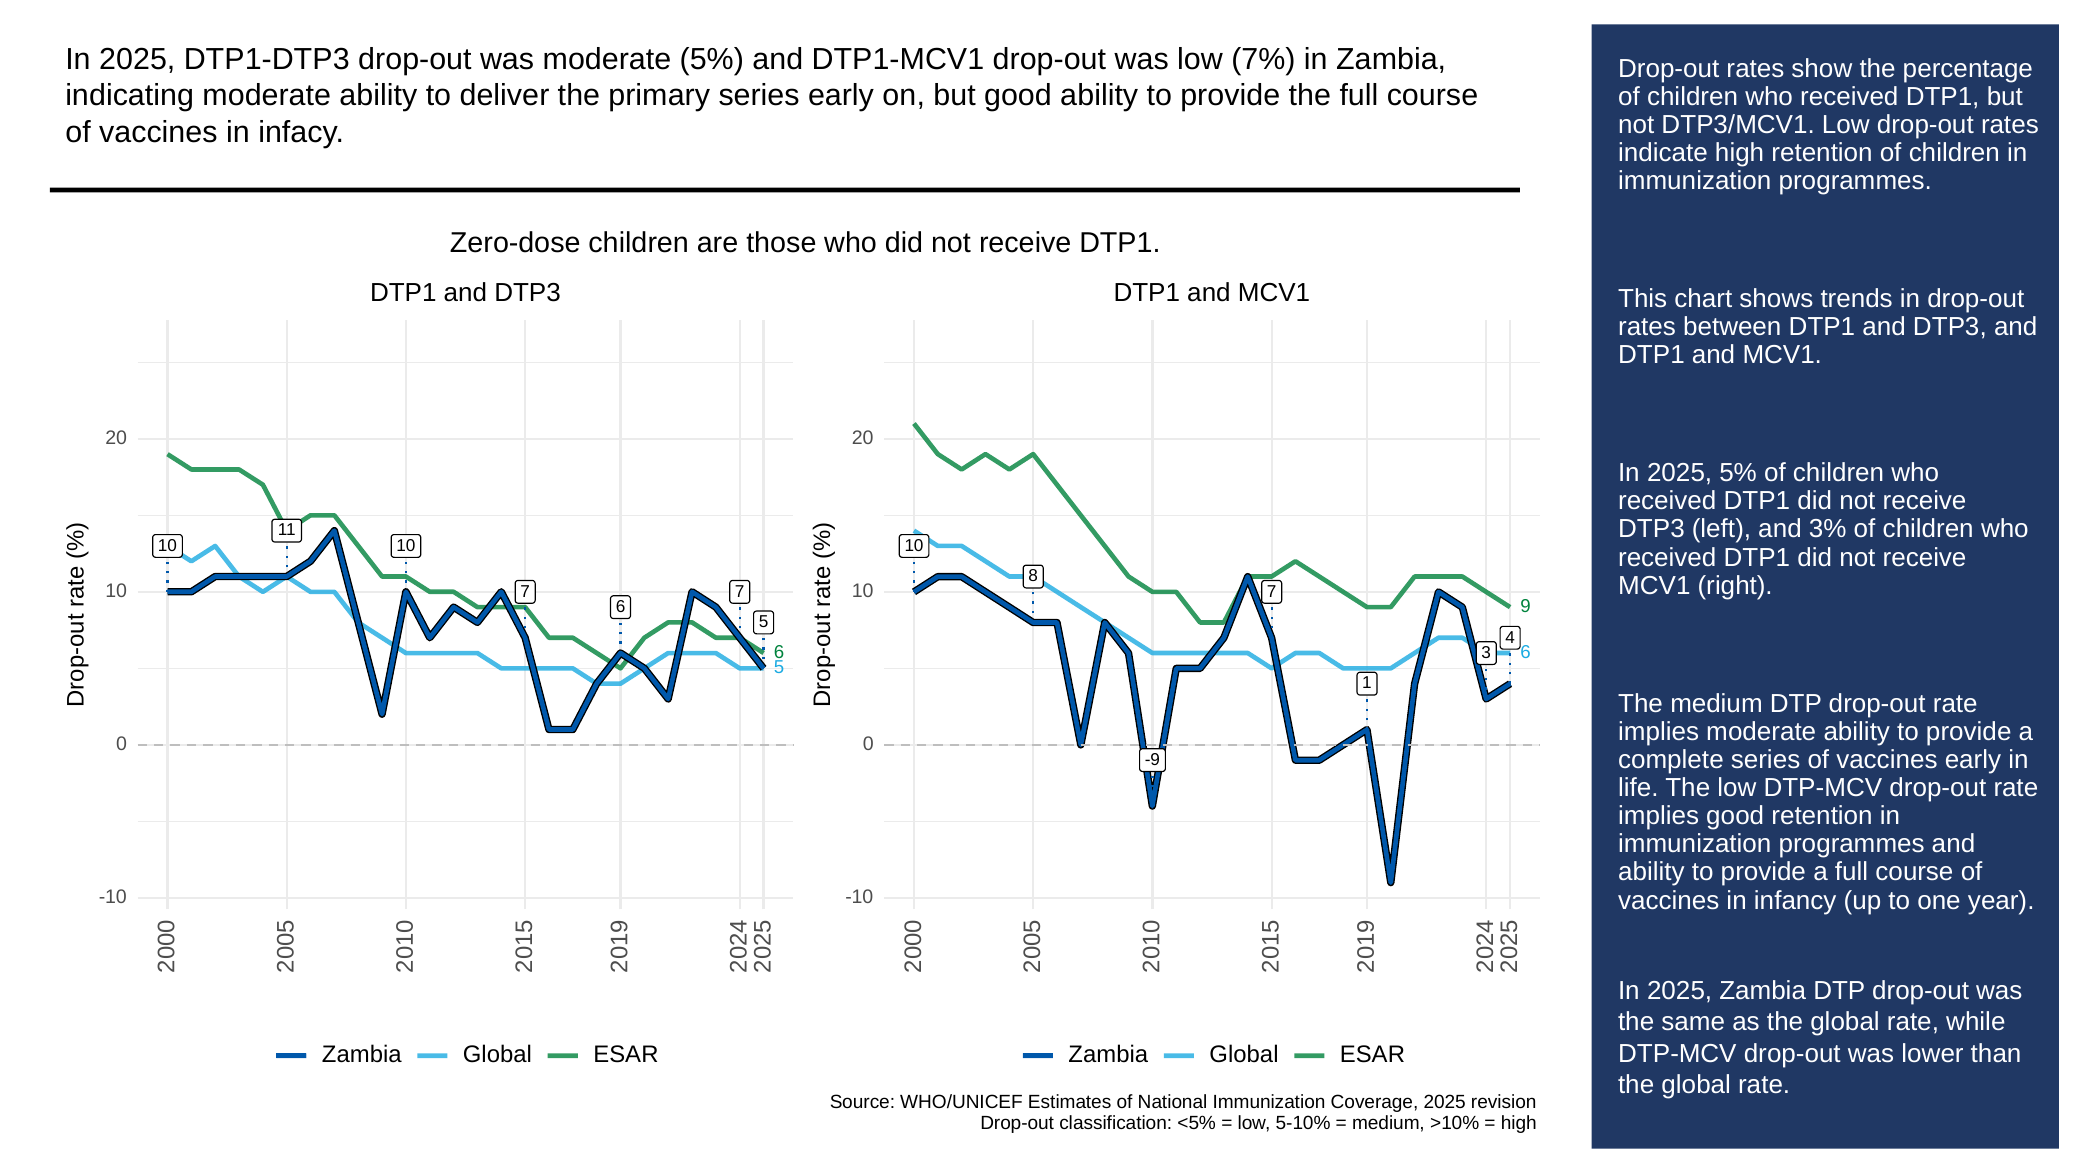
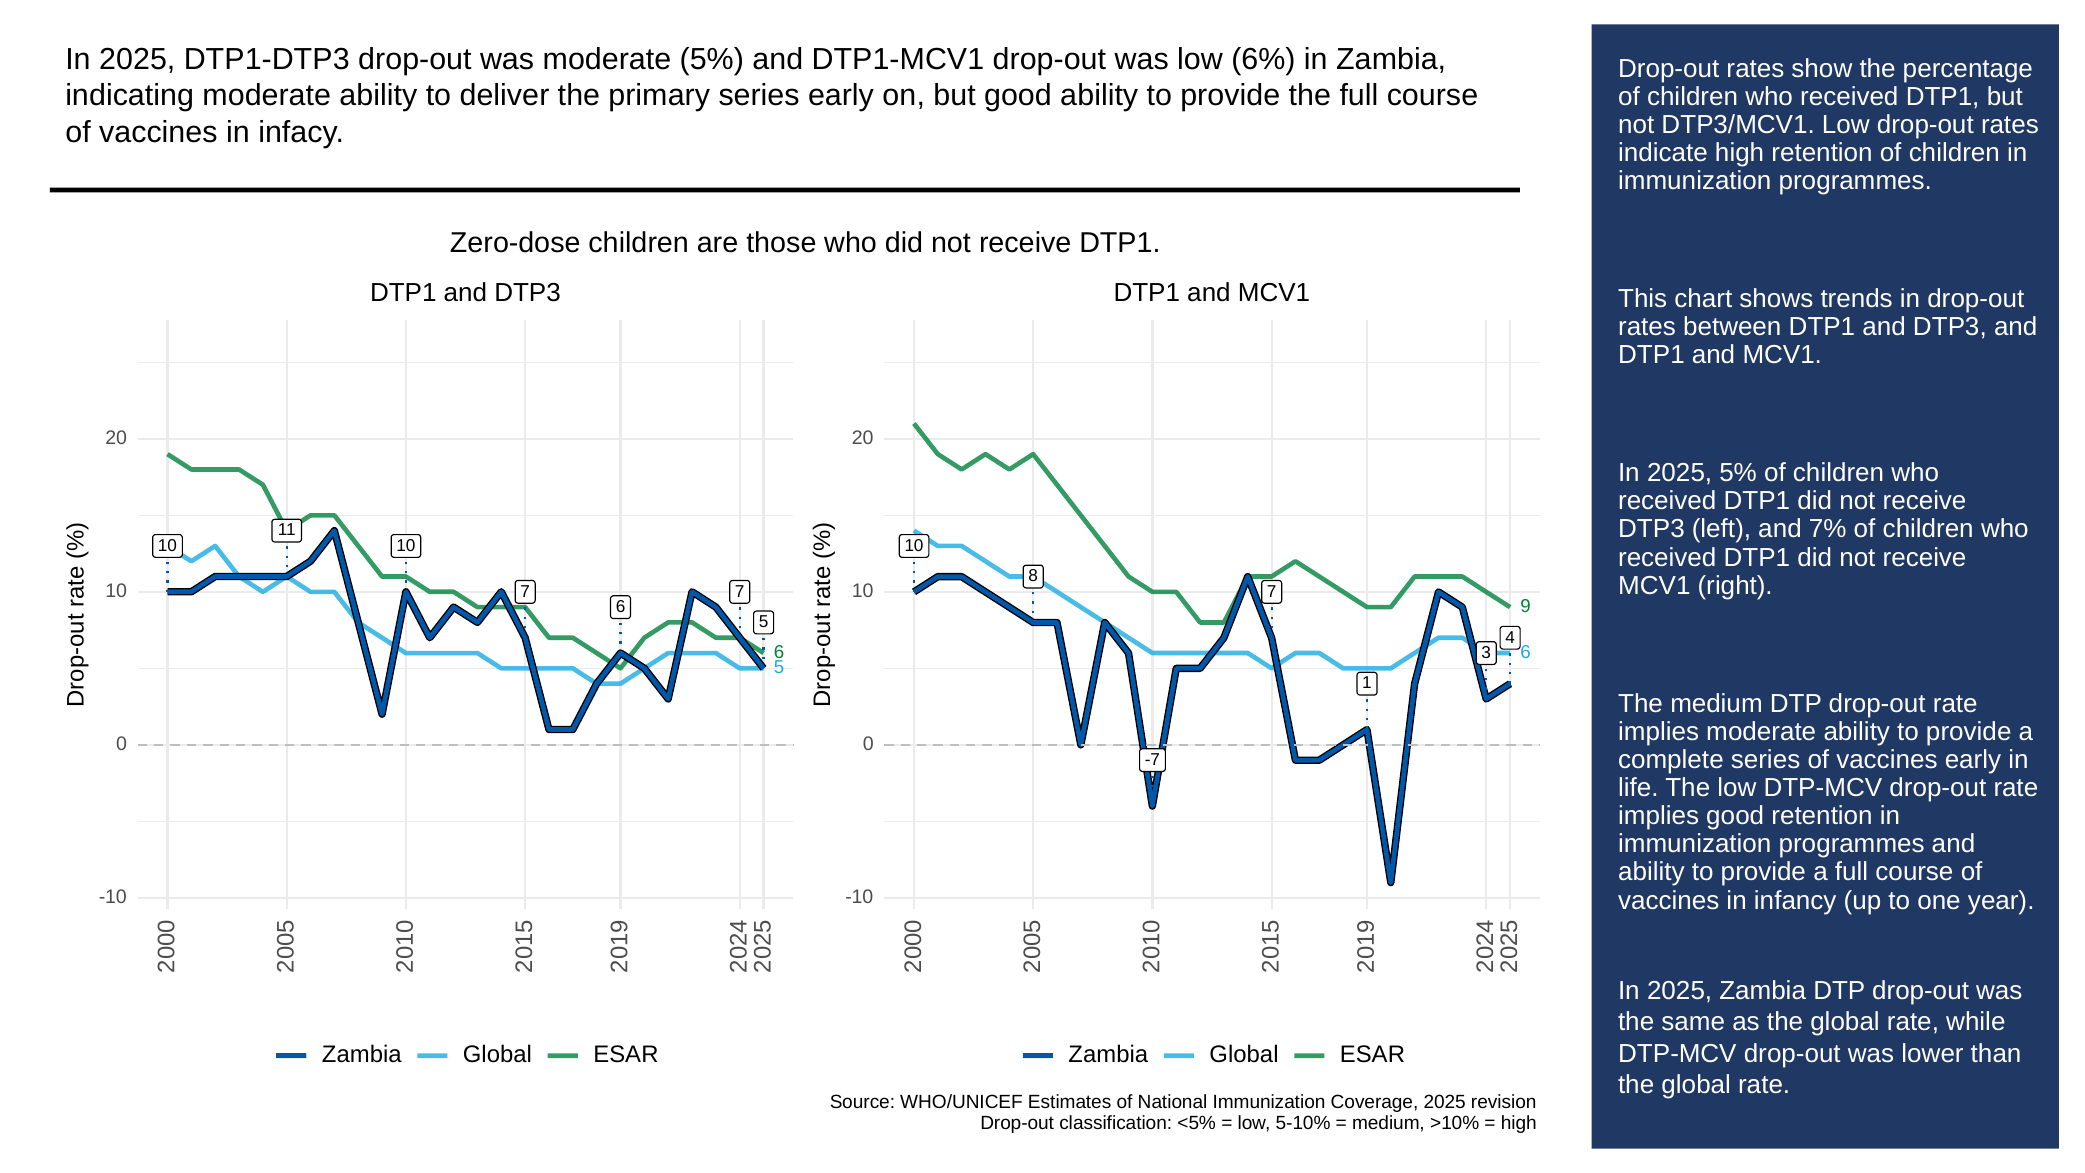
7%: 7% -> 6% (1263, 59)
3%: 3% -> 7% (1828, 529)
-9: -9 -> -7 (1152, 760)
